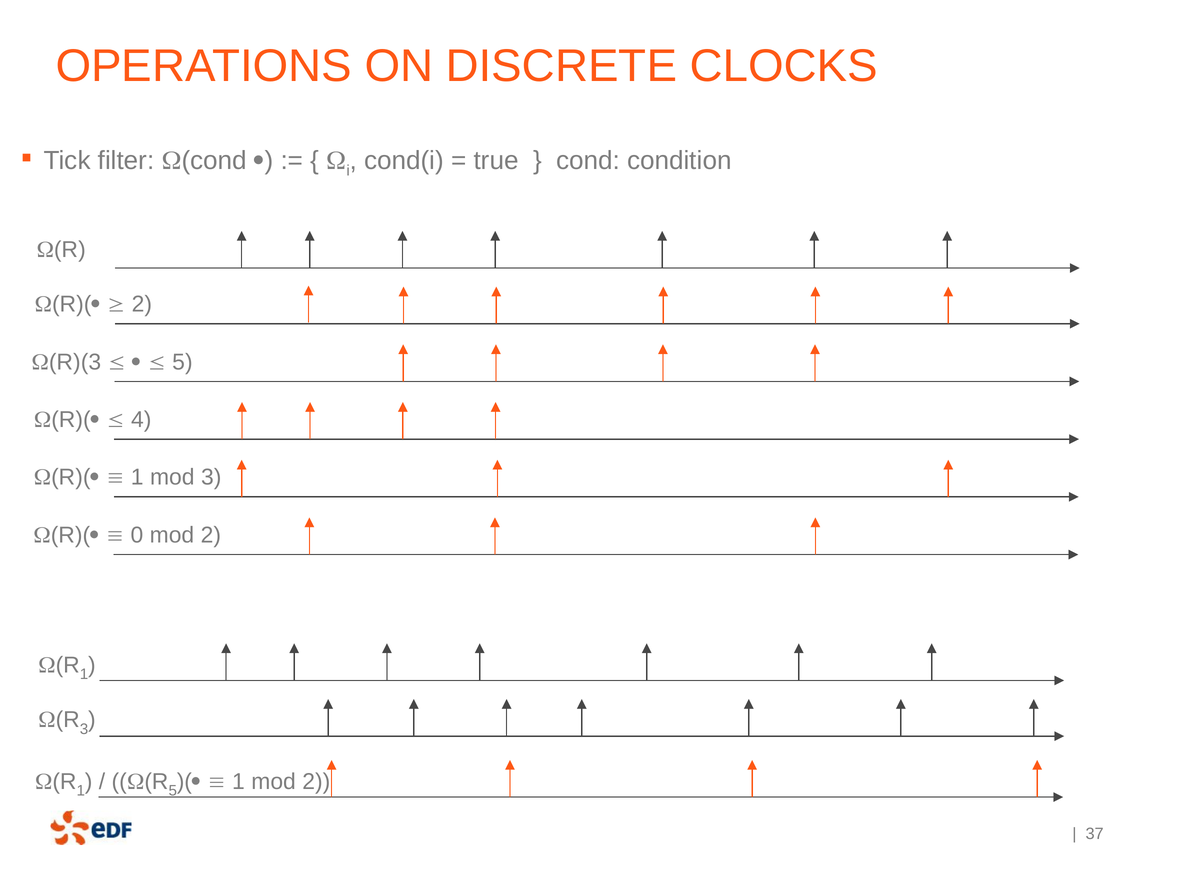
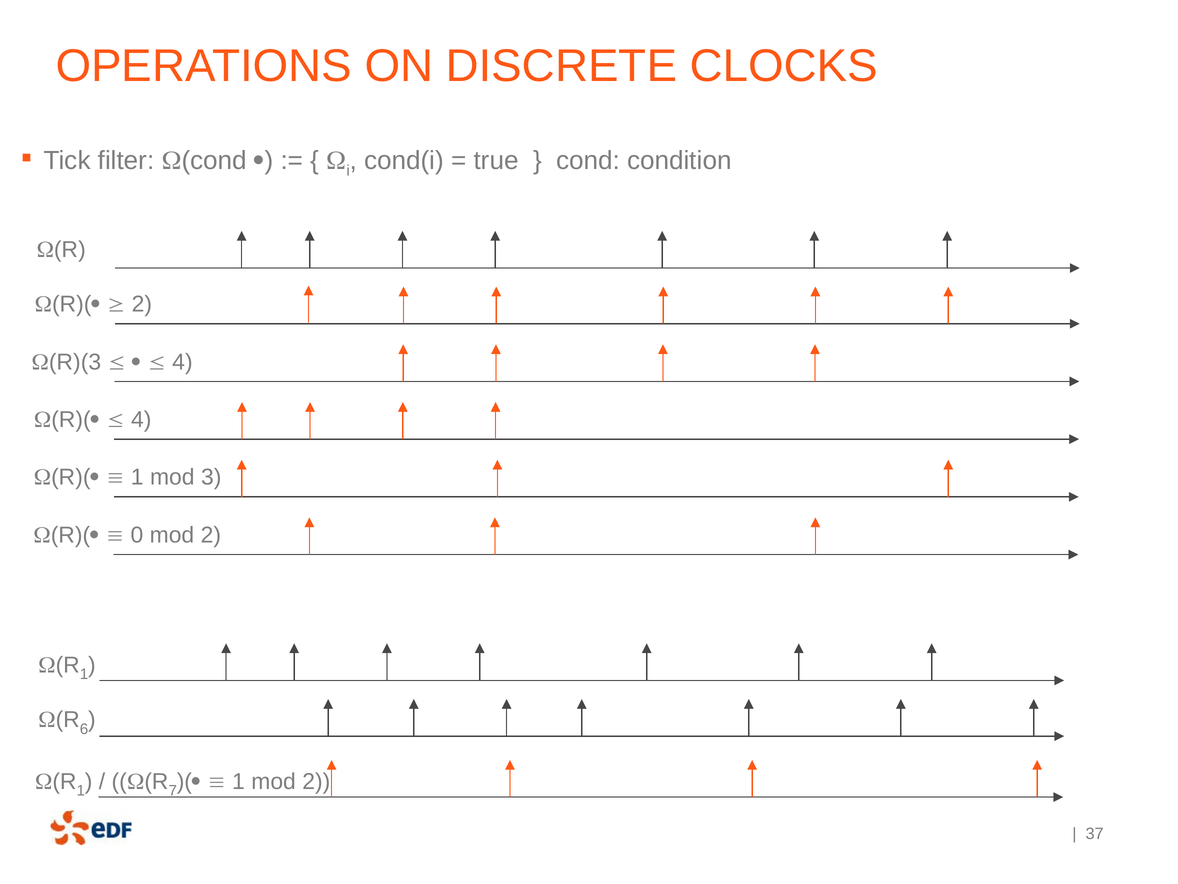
5: 5 -> 4 (182, 362)
(R 3: 3 -> 6 (84, 729)
(R 5: 5 -> 7 (173, 790)
